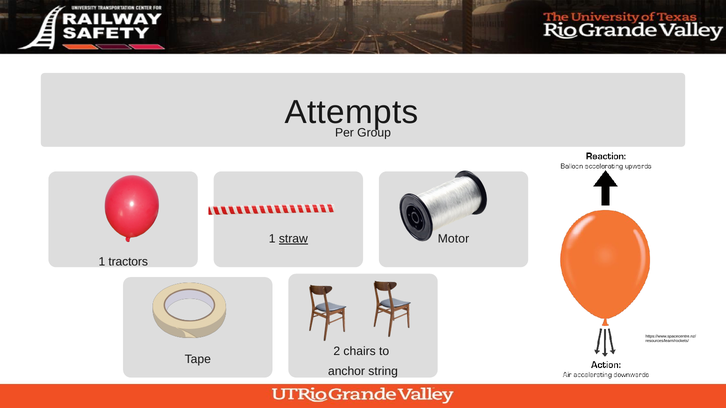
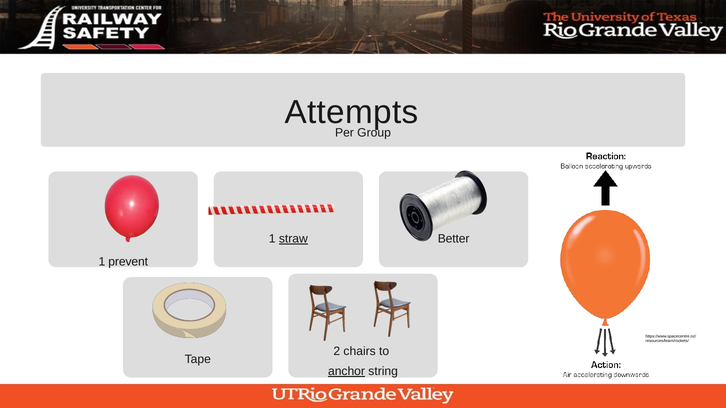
Motor: Motor -> Better (454, 239)
tractors: tractors -> prevent (128, 262)
anchor underline: none -> present (347, 372)
